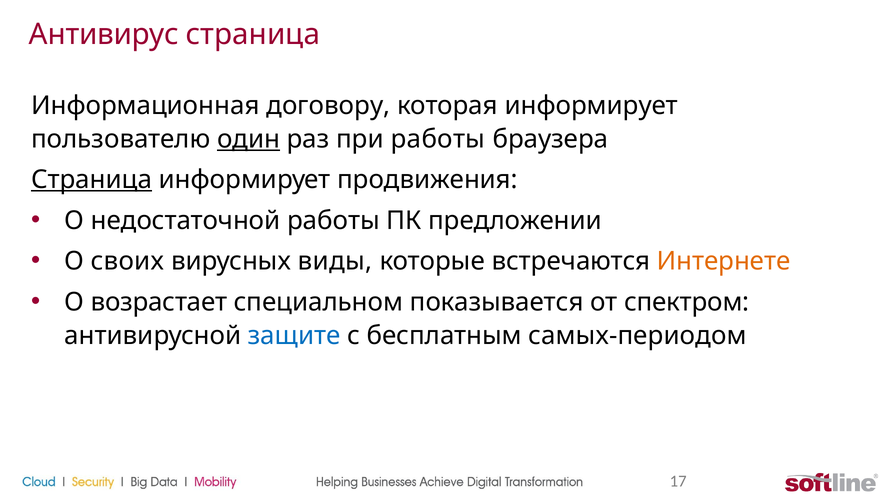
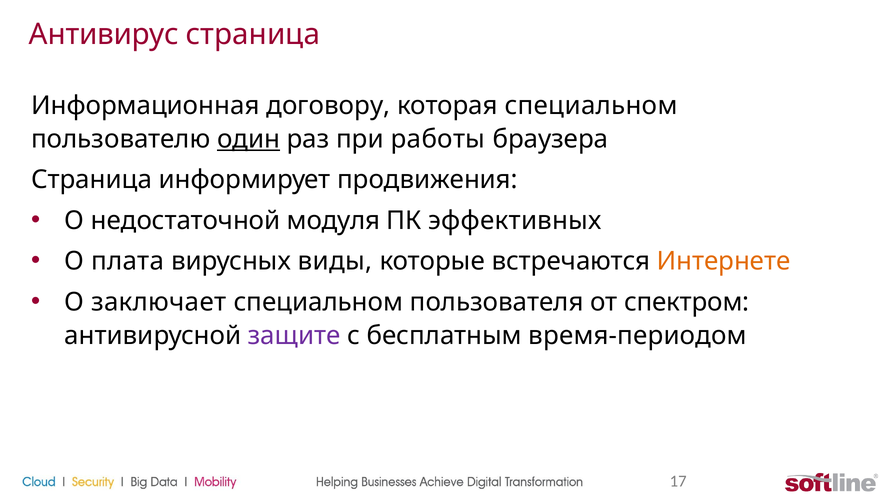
которая информирует: информирует -> специальном (591, 105)
Страница underline: present -> none (92, 180)
недостаточной работы: работы -> модуля (334, 220)
предложении: предложении -> эффективных (515, 220)
своих: своих -> плата (127, 261)
возрастает: возрастает -> заключает (159, 302)
показывается: показывается -> пользователя (497, 302)
защите colour: blue -> purple (294, 335)
самых-периодом: самых-периодом -> время-периодом (638, 335)
